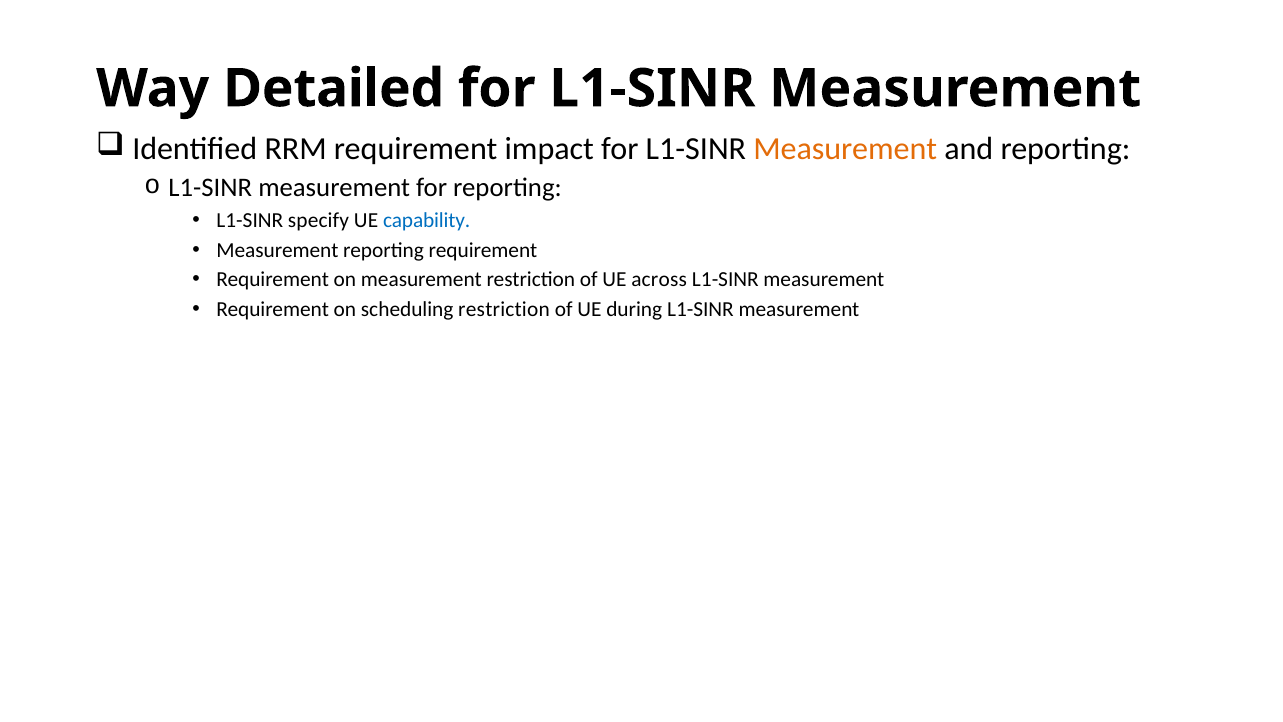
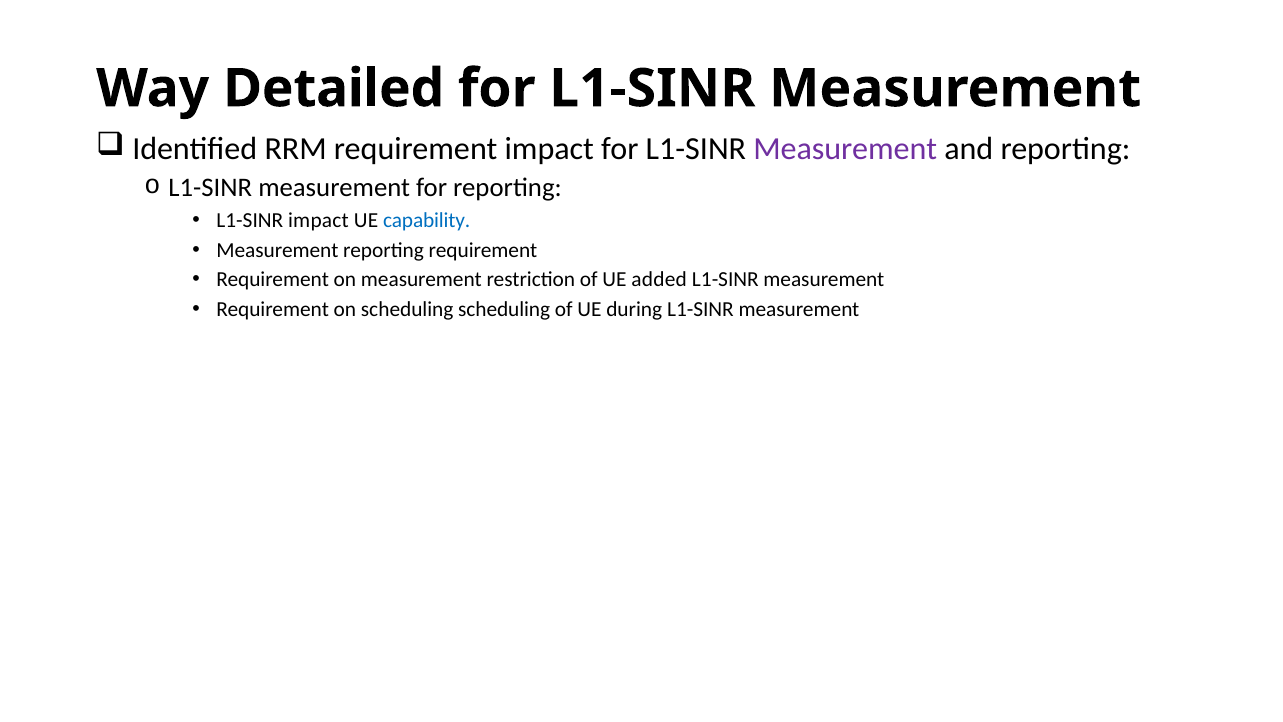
Measurement colour: orange -> purple (845, 149)
L1-SINR specify: specify -> impact (318, 220)
across: across -> added (659, 280)
scheduling restriction: restriction -> scheduling (504, 309)
